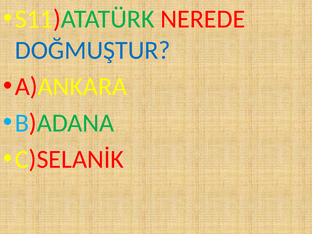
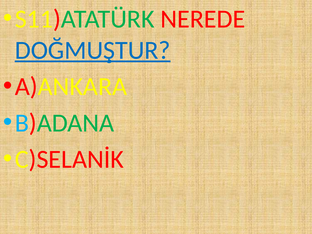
DOĞMUŞTUR underline: none -> present (93, 50)
